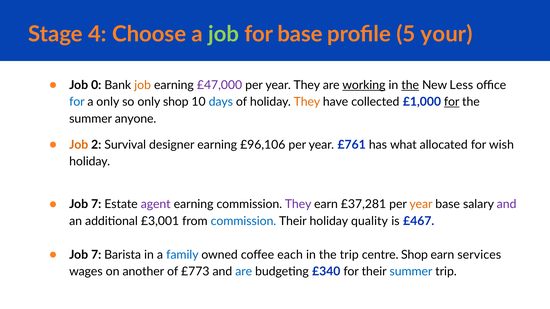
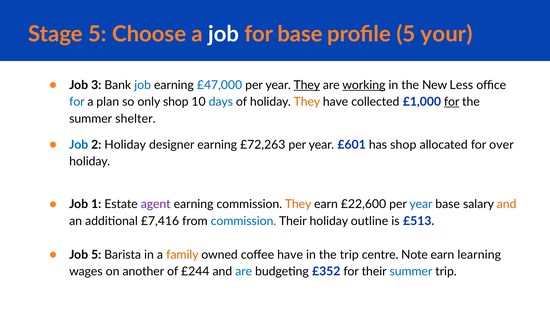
Stage 4: 4 -> 5 (97, 34)
job colour: light green -> white (224, 34)
0: 0 -> 3 (96, 85)
job colour: orange -> blue (143, 85)
£47,000 colour: purple -> blue (220, 85)
They underline: none -> present (307, 85)
the underline: present -> none (410, 85)
a only: only -> plan (108, 102)
anyone: anyone -> shelter (135, 119)
Job colour: orange -> blue (79, 145)
2 Survival: Survival -> Holiday (125, 145)
£96,106: £96,106 -> £72,263 (263, 145)
£761: £761 -> £601 (352, 145)
has what: what -> shop (403, 145)
wish: wish -> over (501, 145)
7: 7 -> 1 (96, 205)
They colour: purple -> orange (298, 205)
£37,281: £37,281 -> £22,600 (364, 205)
year colour: orange -> blue (421, 205)
and colour: purple -> orange (507, 205)
£3,001: £3,001 -> £7,416 (160, 221)
quality: quality -> outline (370, 221)
£467: £467 -> £513 (419, 221)
7: 7 -> 5 (96, 255)
family colour: blue -> orange (182, 255)
coffee each: each -> have (290, 255)
centre Shop: Shop -> Note (414, 255)
services: services -> learning (479, 255)
£773: £773 -> £244 (195, 272)
£340: £340 -> £352 (326, 272)
